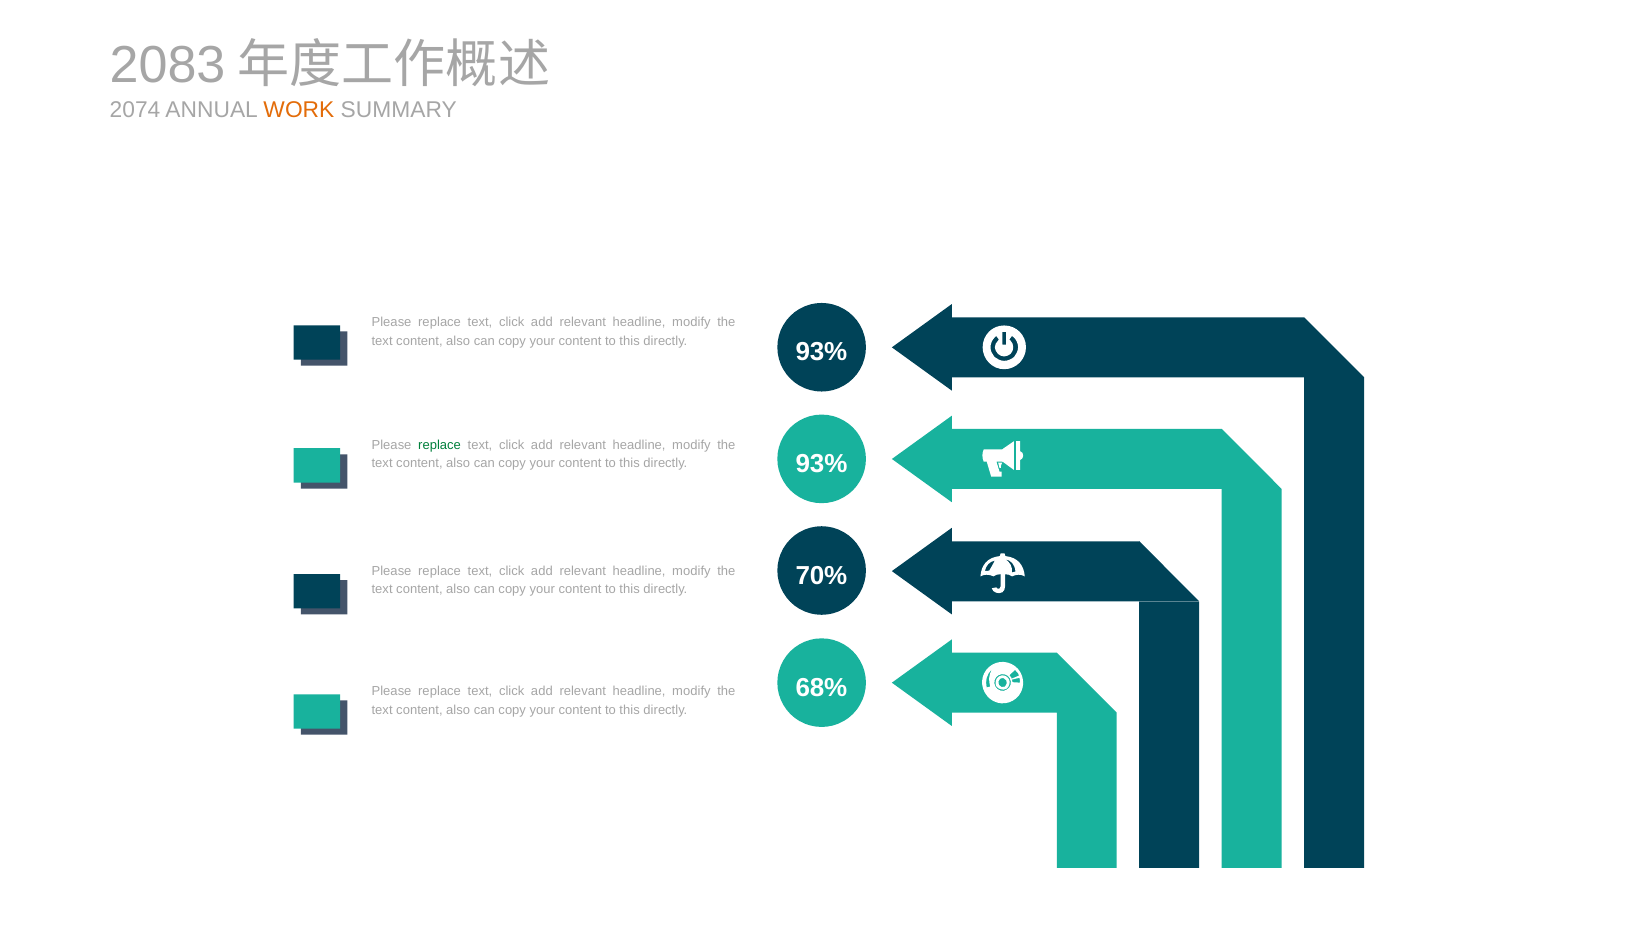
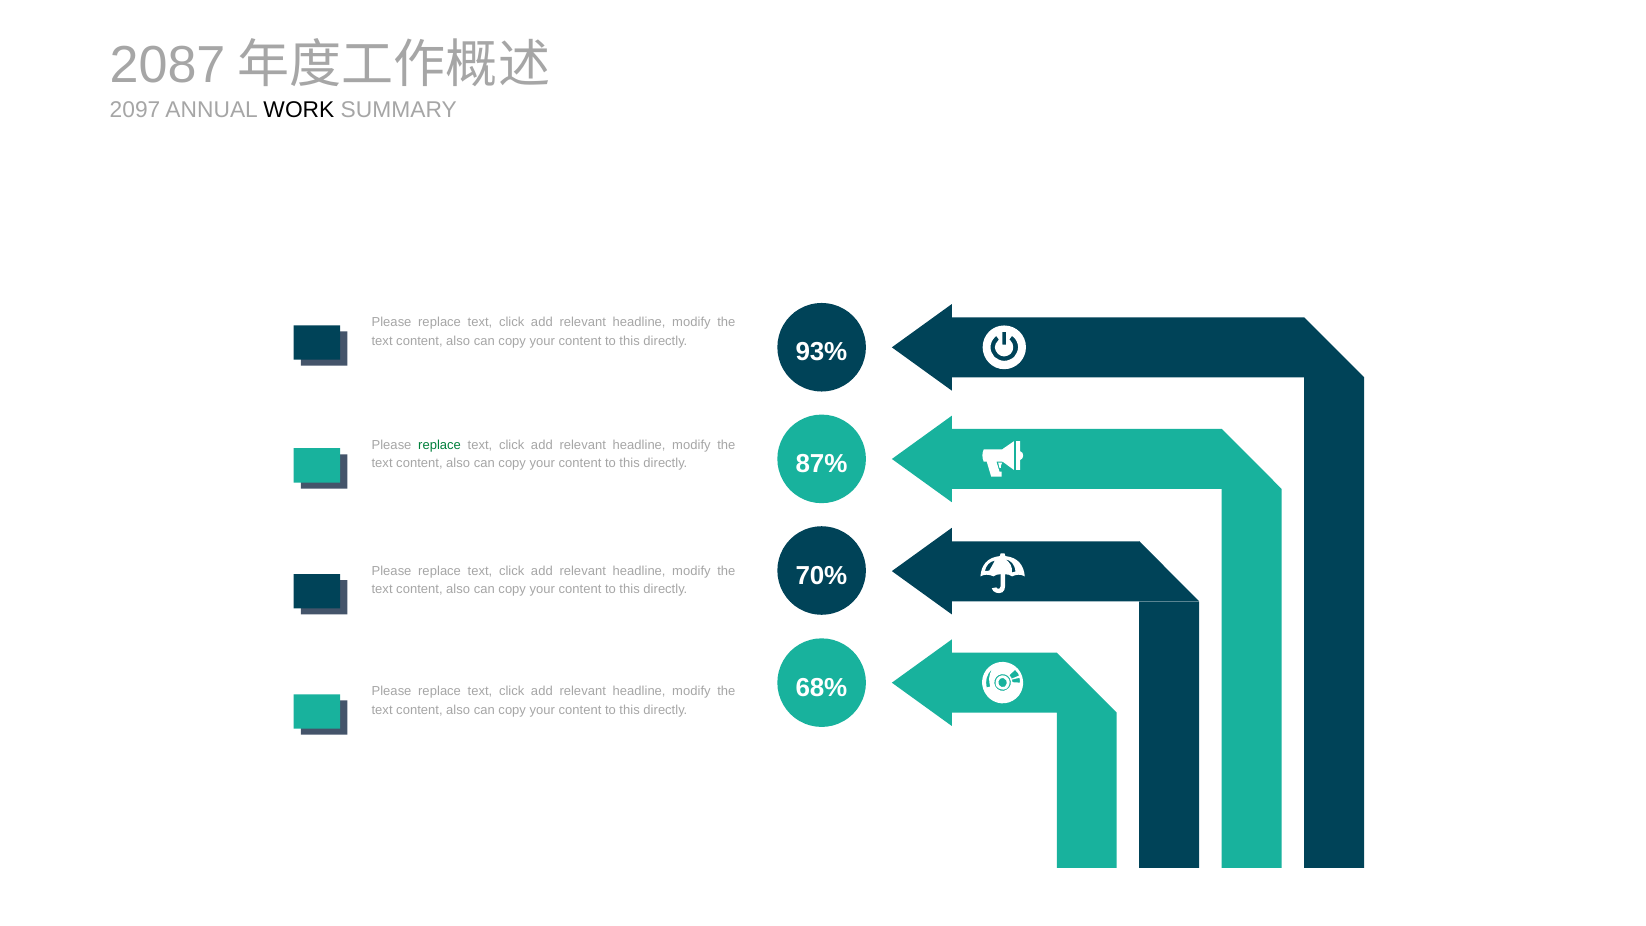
2083: 2083 -> 2087 (168, 65)
2074: 2074 -> 2097 (135, 110)
WORK colour: orange -> black (299, 110)
93%: 93% -> 87% (821, 464)
